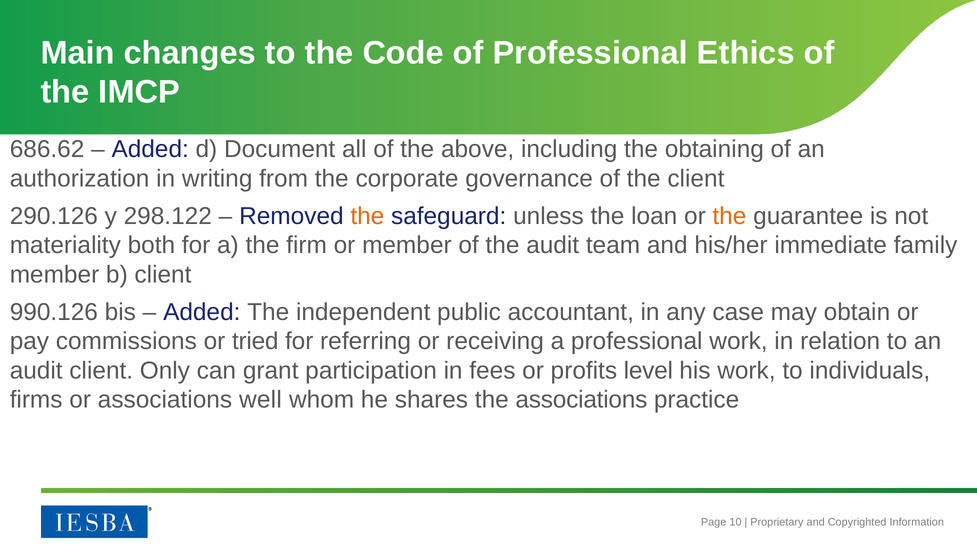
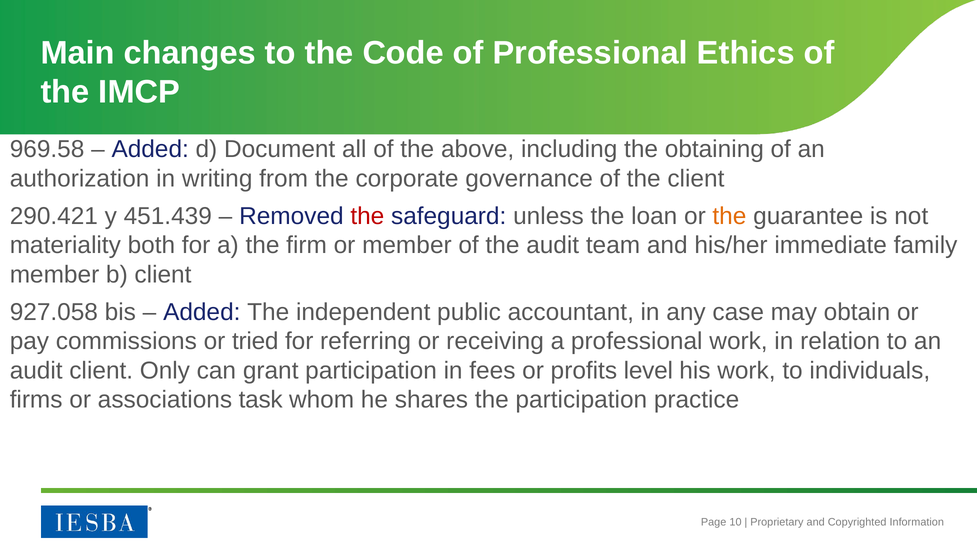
686.62: 686.62 -> 969.58 (47, 149)
290.126: 290.126 -> 290.421 (54, 216)
298.122: 298.122 -> 451.439 (168, 216)
the colour: orange -> red (367, 216)
990.126: 990.126 -> 927.058 (54, 312)
well: well -> task (261, 400)
the associations: associations -> participation (581, 400)
